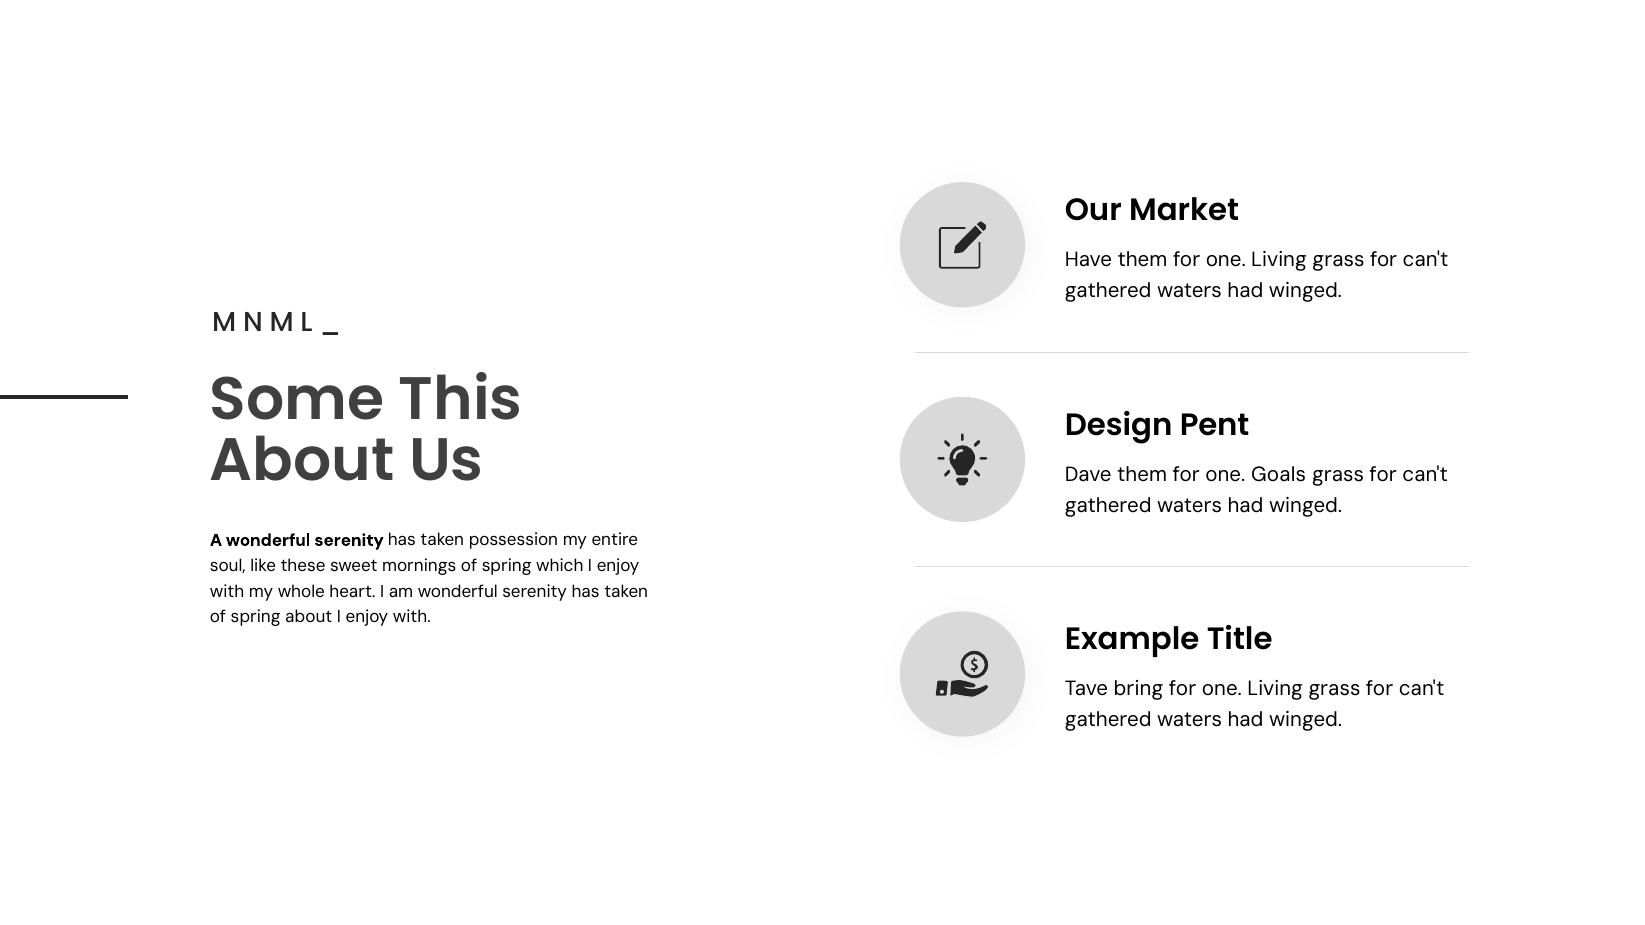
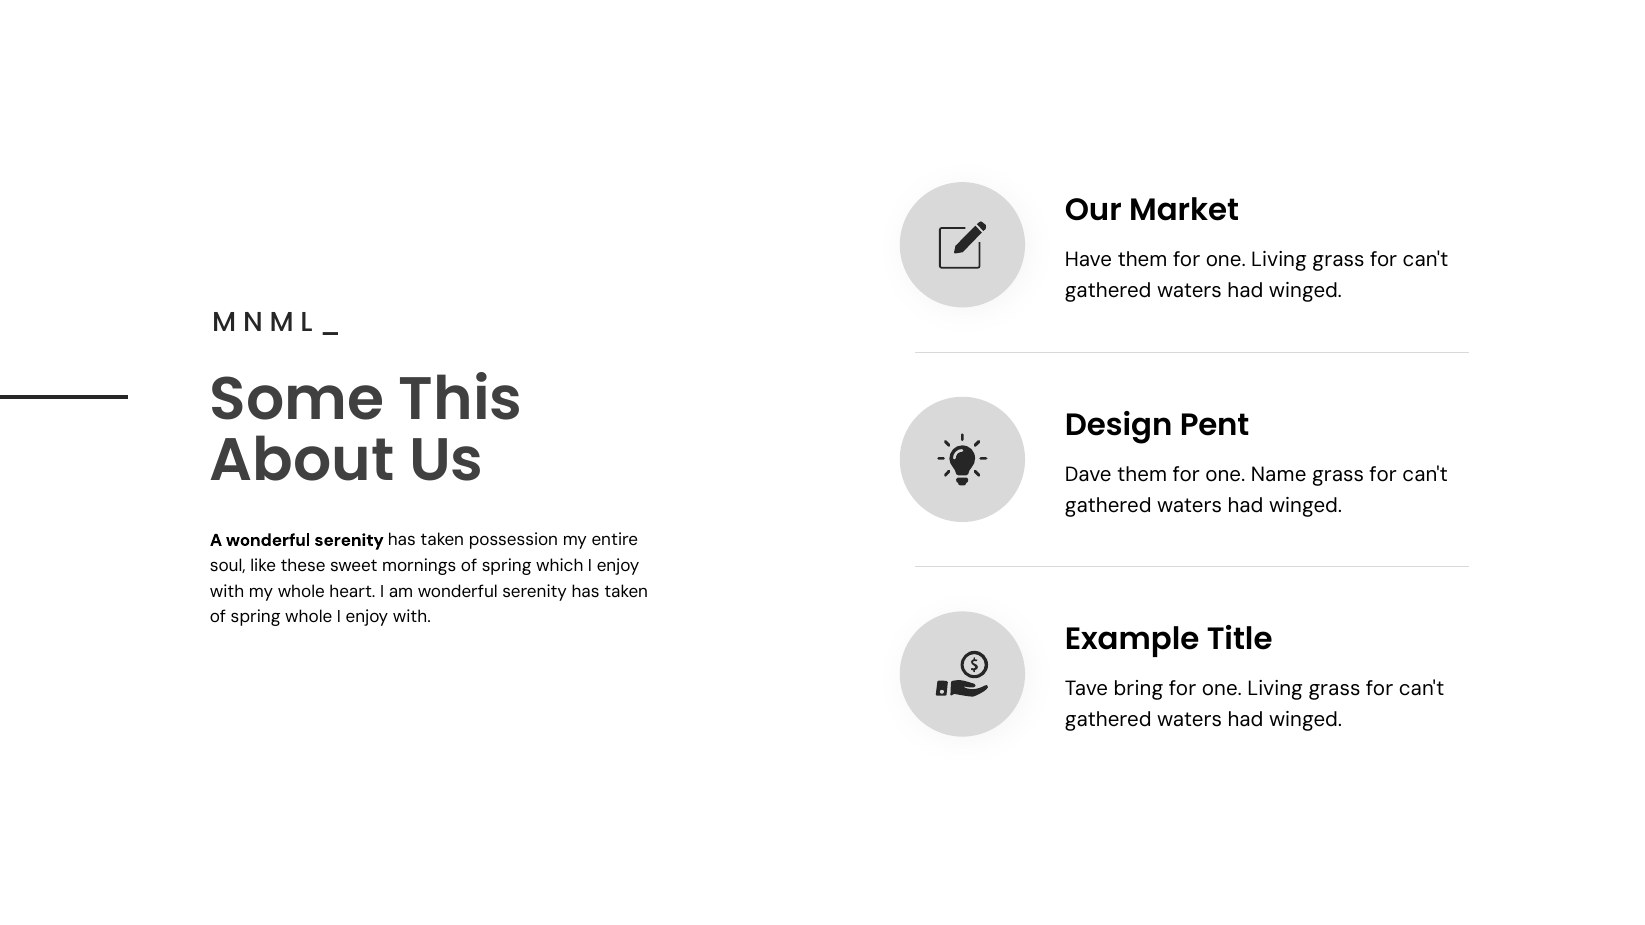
Goals: Goals -> Name (1279, 475)
spring about: about -> whole (309, 617)
